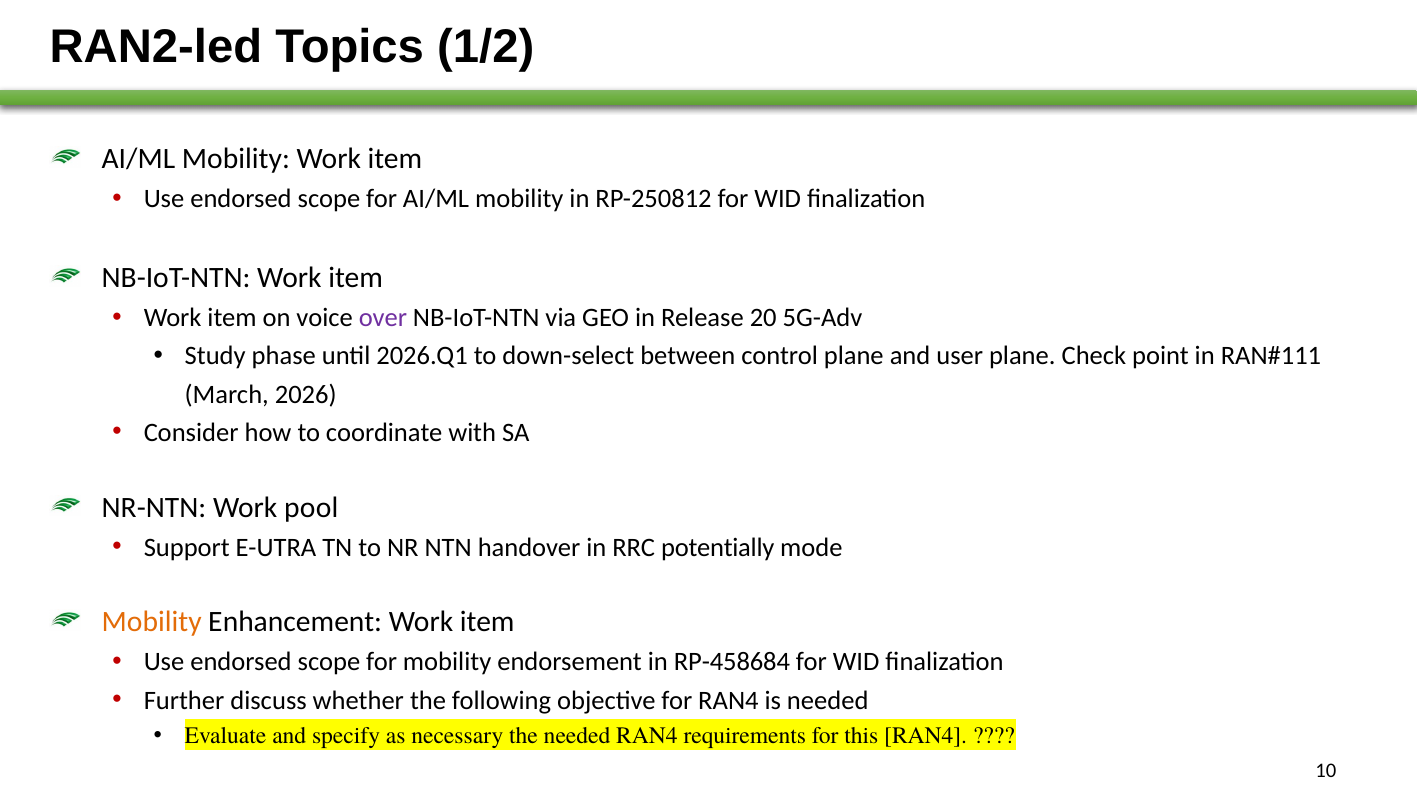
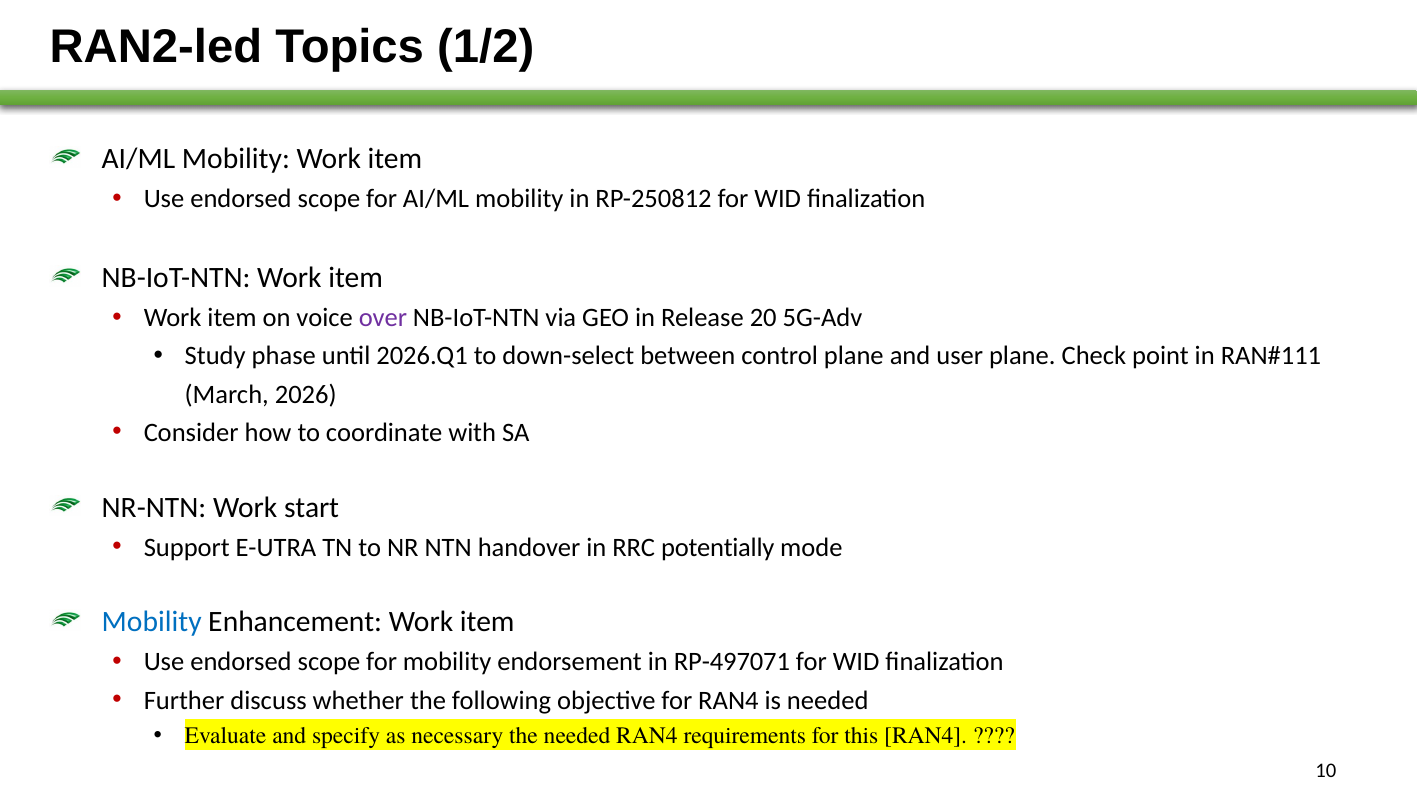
pool: pool -> start (311, 508)
Mobility colour: orange -> blue (152, 622)
RP-458684: RP-458684 -> RP-497071 (732, 662)
